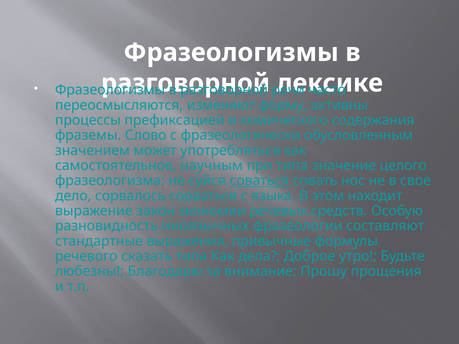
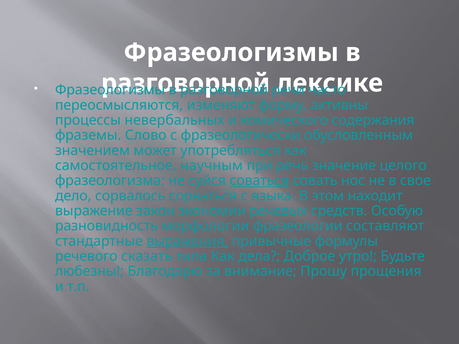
префиксацией: префиксацией -> невербальных (174, 120)
при типа: типа -> речь (292, 166)
иноязычных: иноязычных -> морфологии (205, 226)
выражения underline: none -> present (187, 241)
